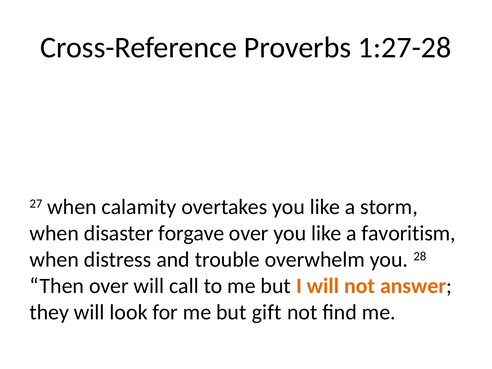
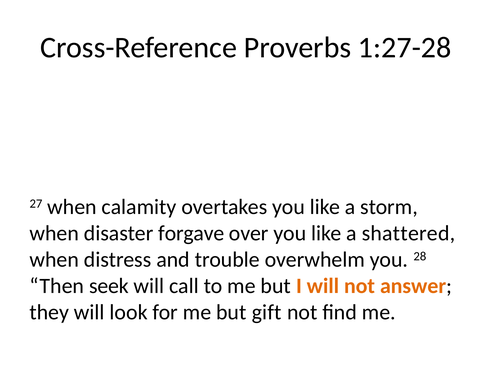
favoritism: favoritism -> shattered (408, 233)
Then over: over -> seek (109, 286)
